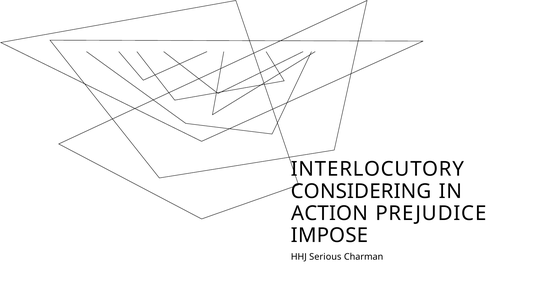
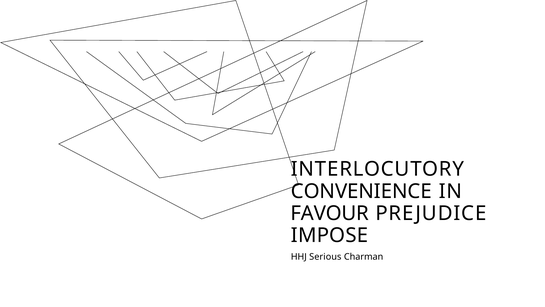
CONSIDERING: CONSIDERING -> CONVENIENCE (361, 191)
ACTION: ACTION -> FAVOUR (330, 213)
